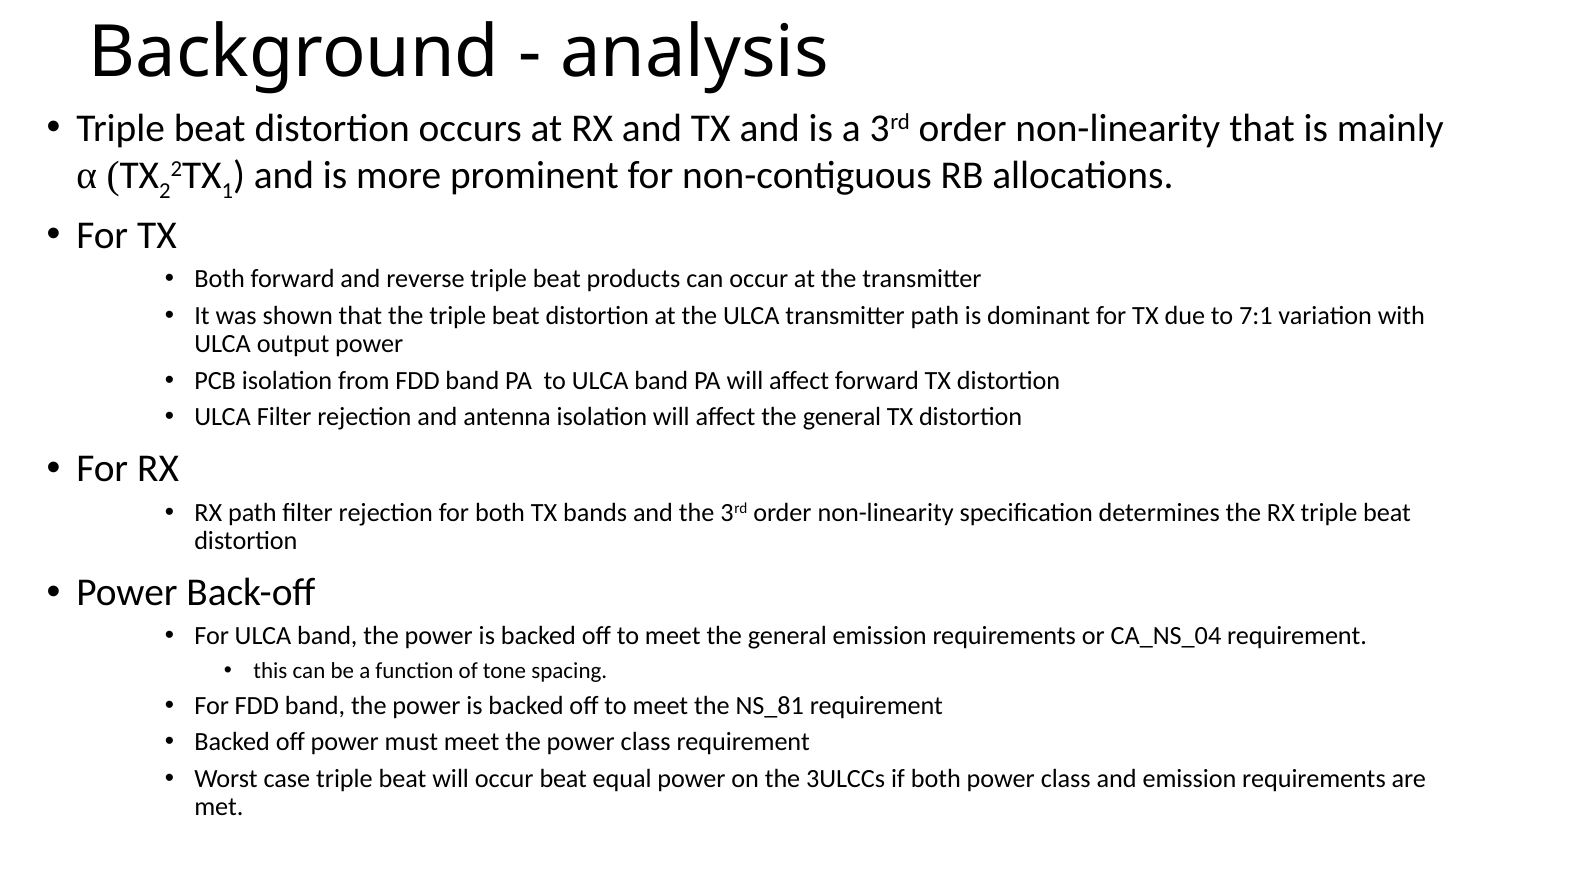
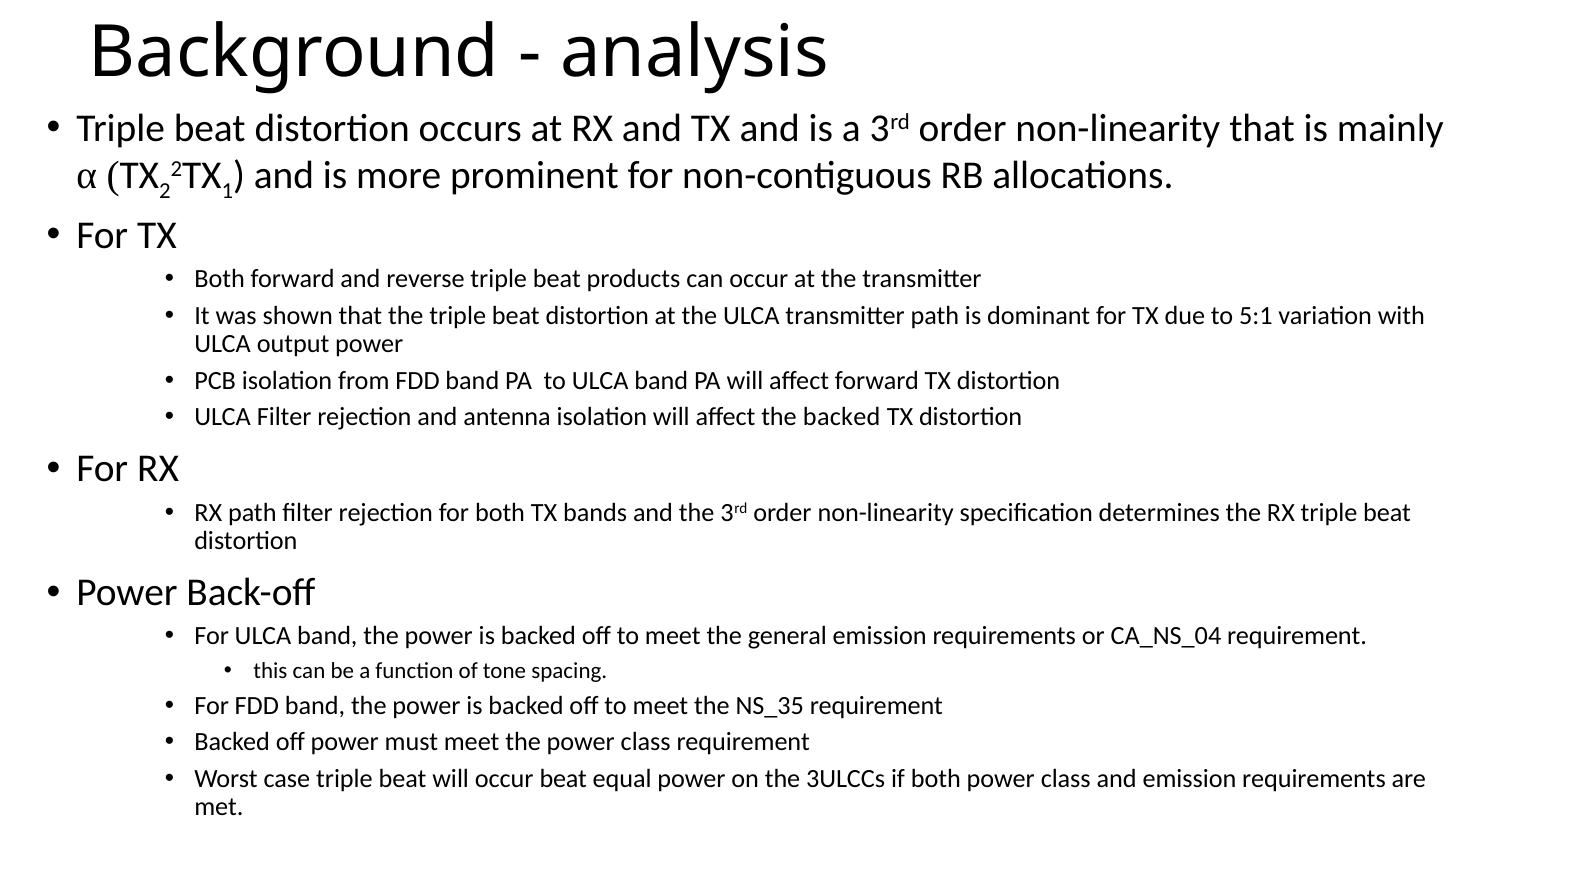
7:1: 7:1 -> 5:1 (1256, 316)
affect the general: general -> backed (842, 417)
NS_81: NS_81 -> NS_35 (770, 706)
